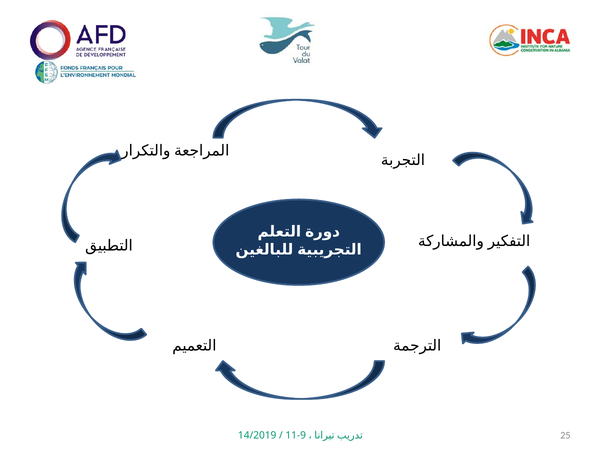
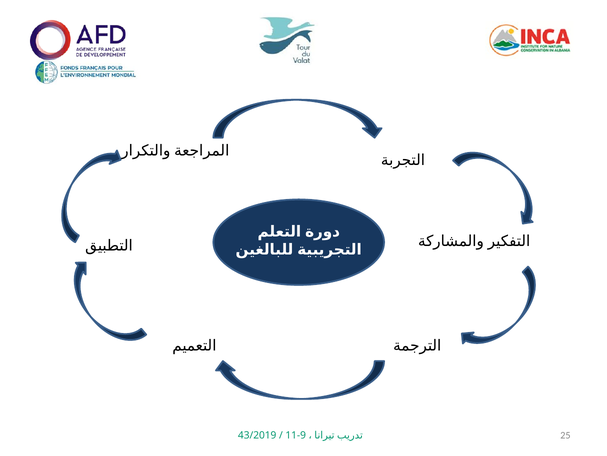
14/2019: 14/2019 -> 43/2019 (257, 435)
